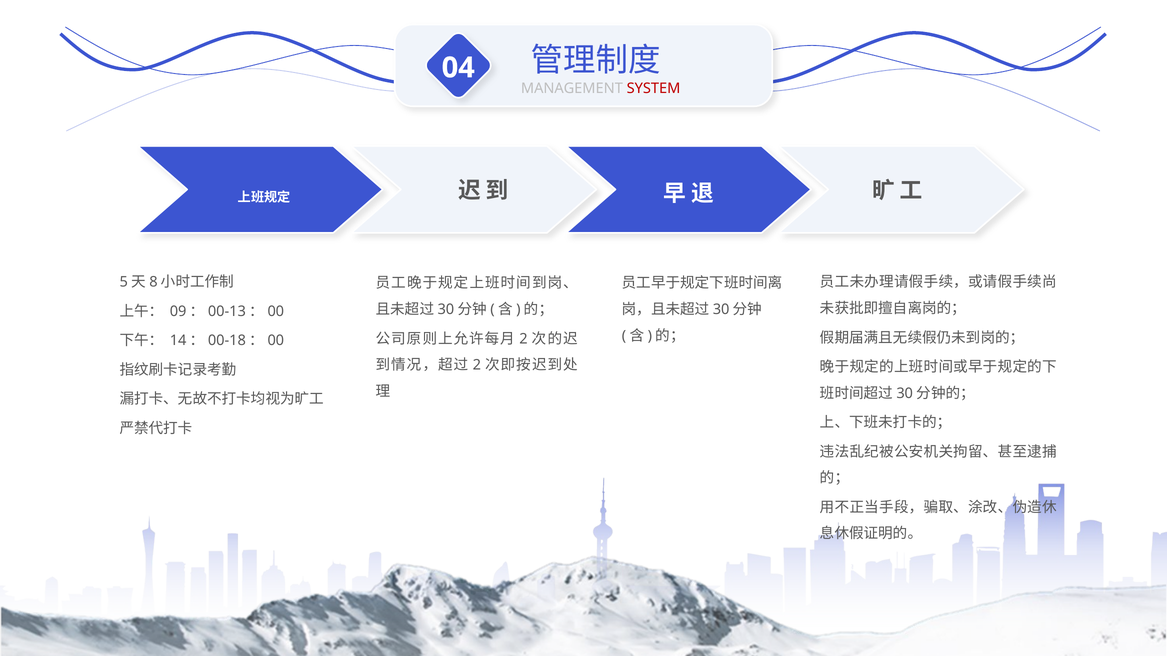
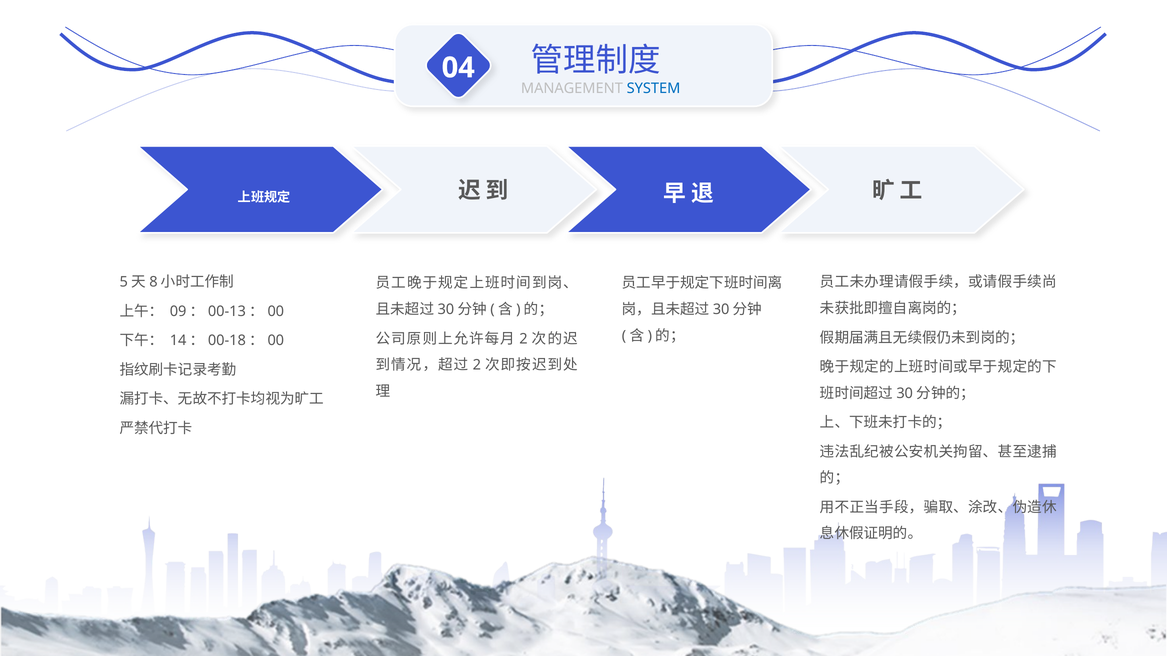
SYSTEM colour: red -> blue (654, 89)
